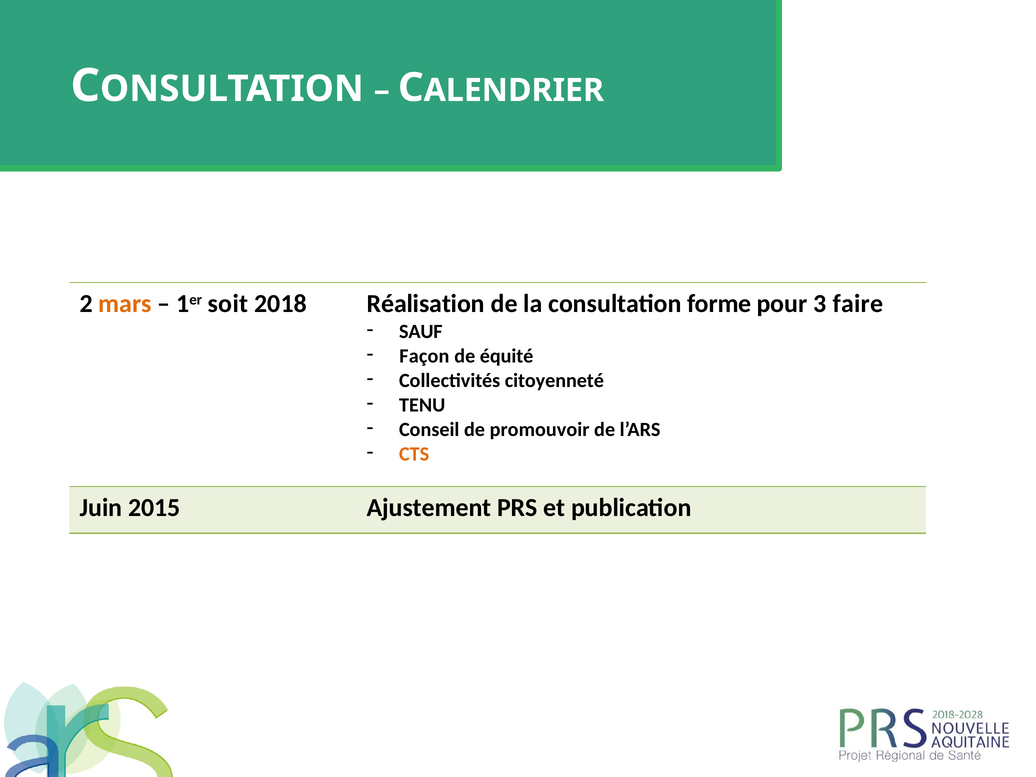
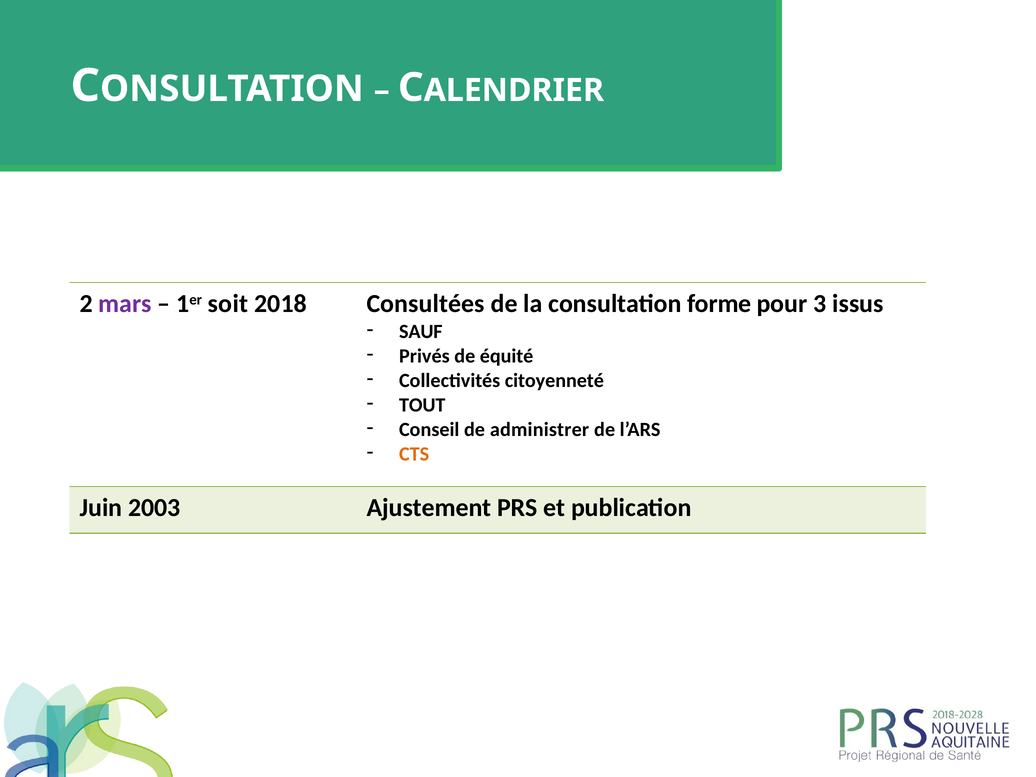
mars colour: orange -> purple (125, 304)
Réalisation: Réalisation -> Consultées (426, 304)
faire: faire -> issus (858, 304)
Façon: Façon -> Privés (424, 356)
TENU: TENU -> TOUT (422, 405)
promouvoir: promouvoir -> administrer (540, 430)
2015: 2015 -> 2003 (154, 508)
